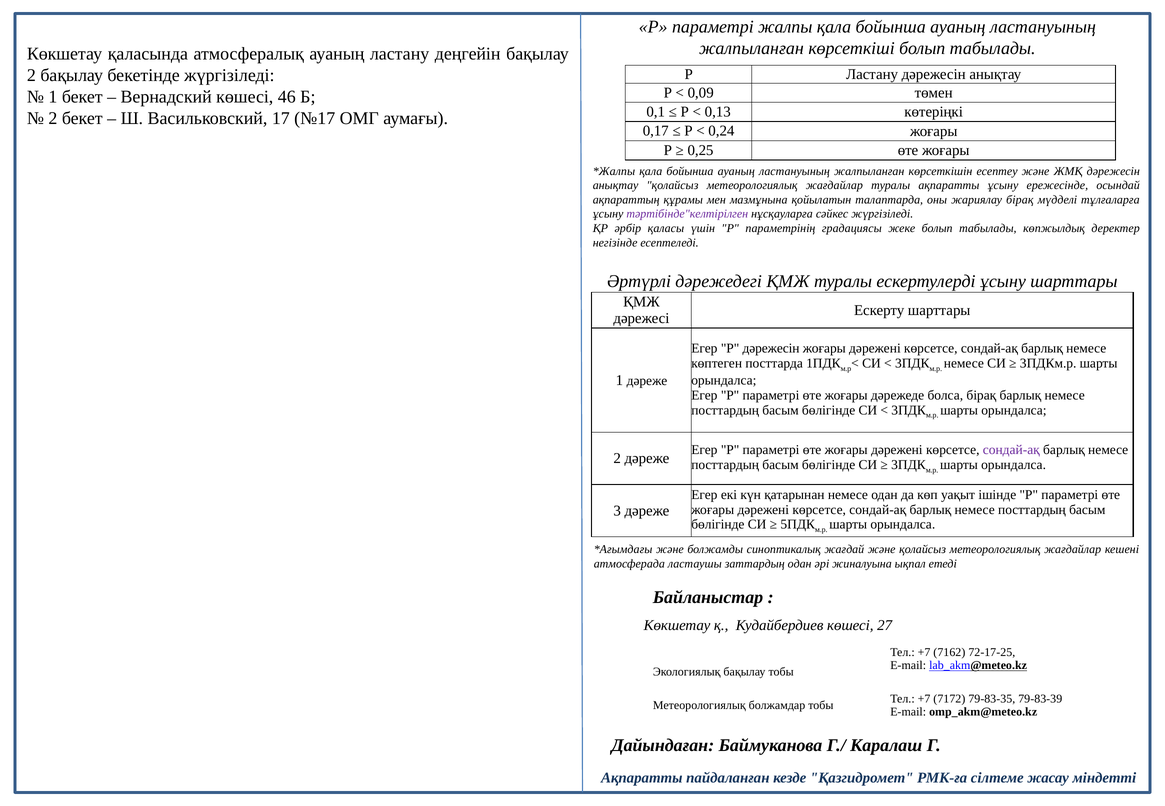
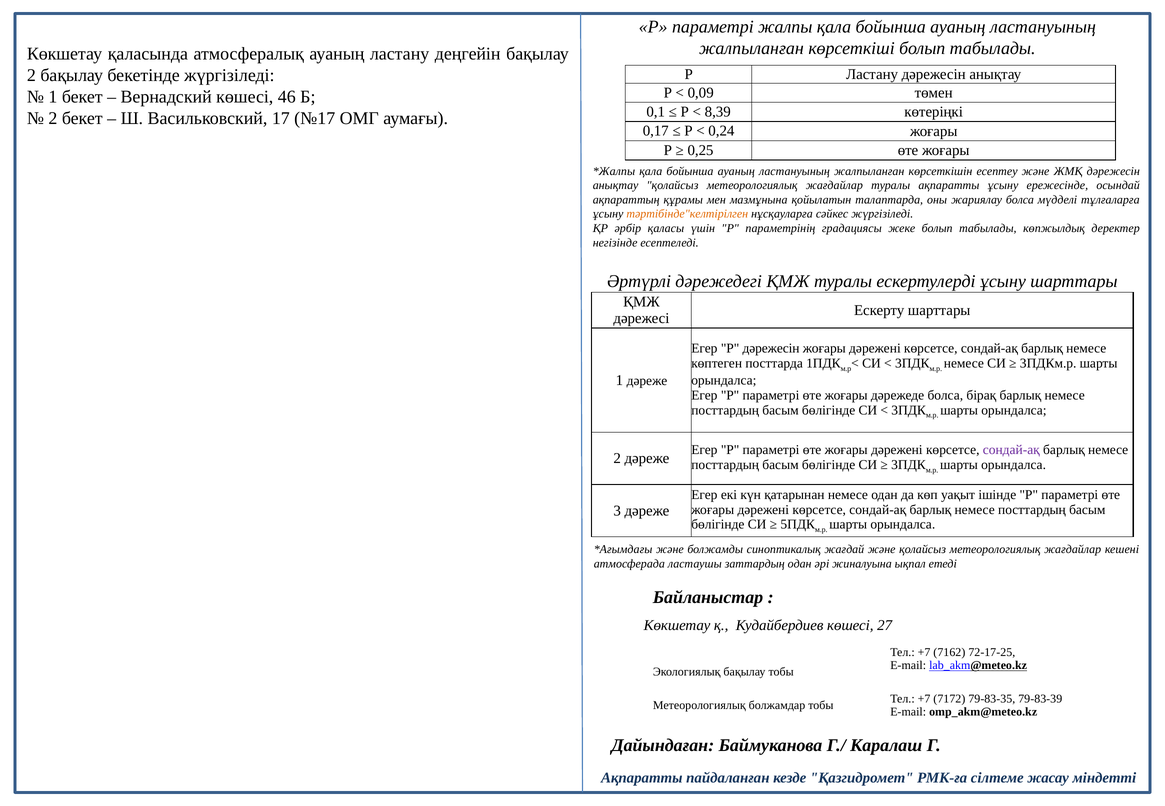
0,13: 0,13 -> 8,39 (718, 112)
жариялау бірақ: бірақ -> болса (1020, 200)
тәртібінде"келтірілген colour: purple -> orange (687, 214)
